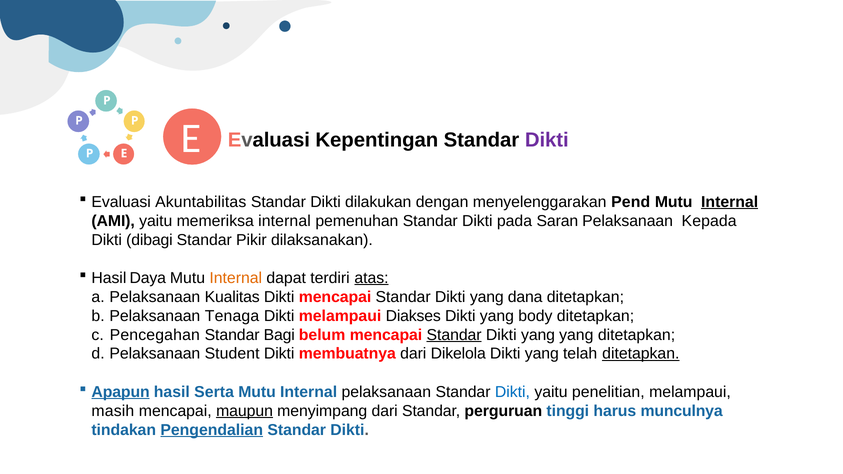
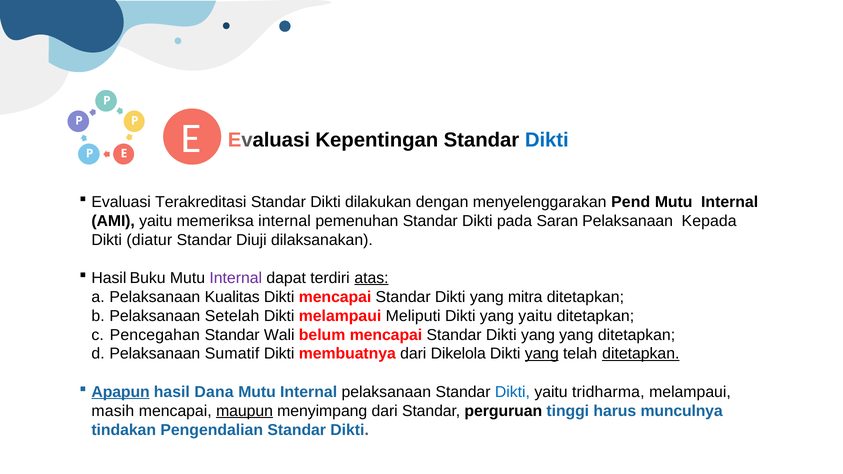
Dikti colour: purple -> blue (547, 140)
Akuntabilitas: Akuntabilitas -> Terakreditasi (201, 202)
Internal underline: present -> none (730, 202)
dibagi: dibagi -> diatur (149, 240)
Pikir: Pikir -> Diuji (251, 240)
Daya: Daya -> Buku (148, 278)
Internal colour: orange -> purple (236, 278)
dana: dana -> mitra (525, 297)
Tenaga: Tenaga -> Setelah (232, 316)
Diakses: Diakses -> Meliputi (413, 316)
yang body: body -> yaitu (535, 316)
Bagi: Bagi -> Wali (279, 335)
Standar underline: present -> none (454, 335)
Student: Student -> Sumatif (232, 354)
yang underline: none -> present (542, 354)
Serta: Serta -> Dana (214, 392)
penelitian: penelitian -> tridharma (608, 392)
Pengendalian underline: present -> none (212, 430)
